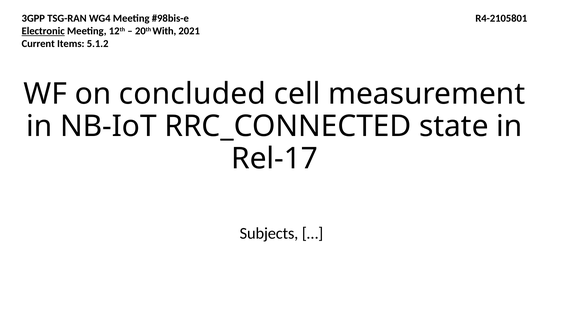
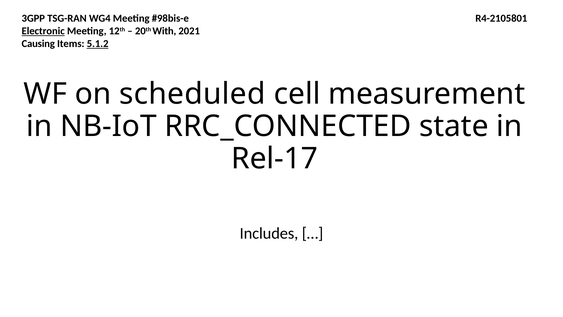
Current: Current -> Causing (38, 44)
5.1.2 underline: none -> present (98, 44)
concluded: concluded -> scheduled (192, 94)
Subjects: Subjects -> Includes (269, 233)
